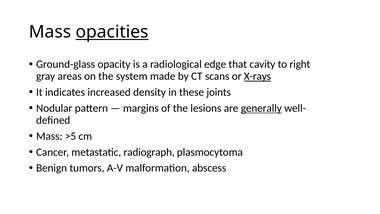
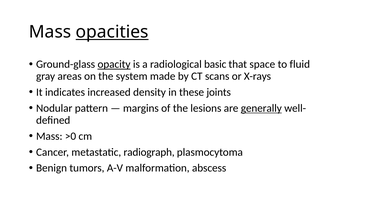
opacity underline: none -> present (114, 64)
edge: edge -> basic (215, 64)
cavity: cavity -> space (262, 64)
right: right -> fluid (300, 64)
X-rays underline: present -> none (257, 76)
>5: >5 -> >0 (71, 136)
